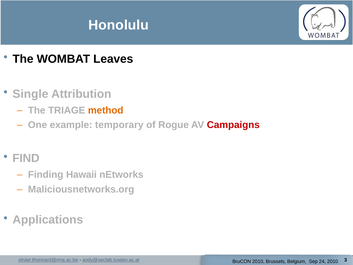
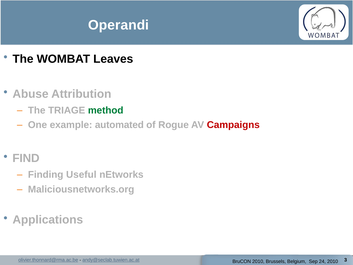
Honolulu: Honolulu -> Operandi (119, 25)
Single: Single -> Abuse (31, 94)
method colour: orange -> green (106, 110)
temporary: temporary -> automated (119, 125)
Hawaii: Hawaii -> Useful (81, 175)
